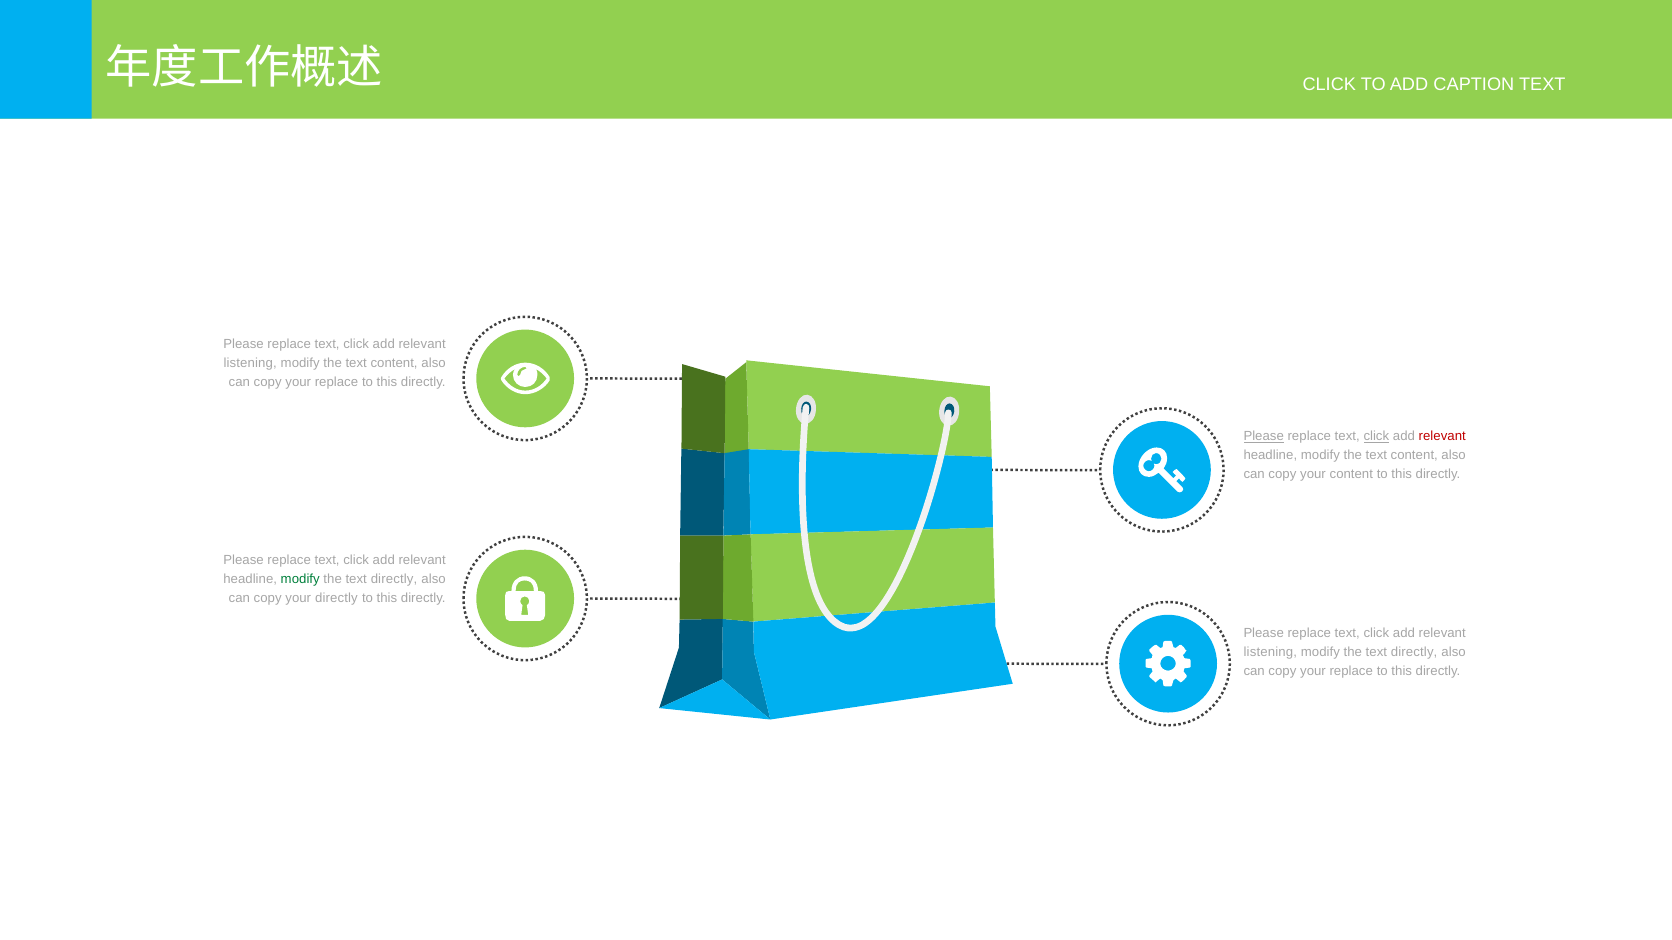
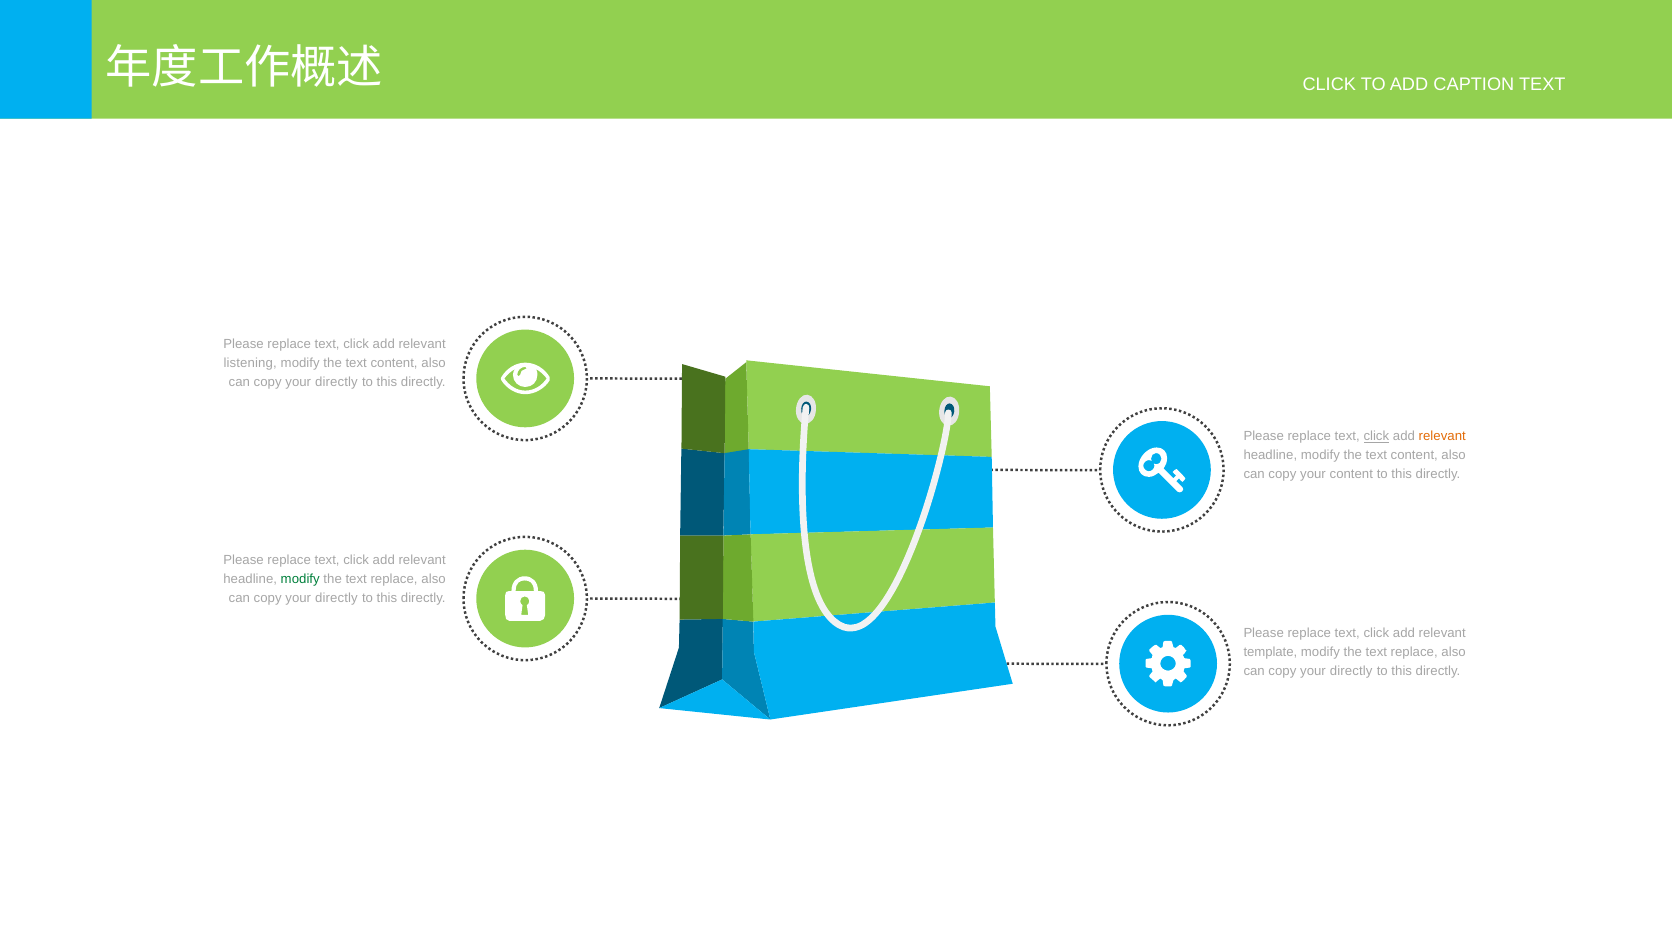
replace: replace -> directly (336, 382)
Please underline: present -> none (1264, 437)
relevant colour: red -> orange (1442, 437)
directly: directly -> replace (394, 580)
listening: listening -> template (1270, 652)
directly: directly -> replace (1414, 652)
replace: replace -> directly (1351, 671)
